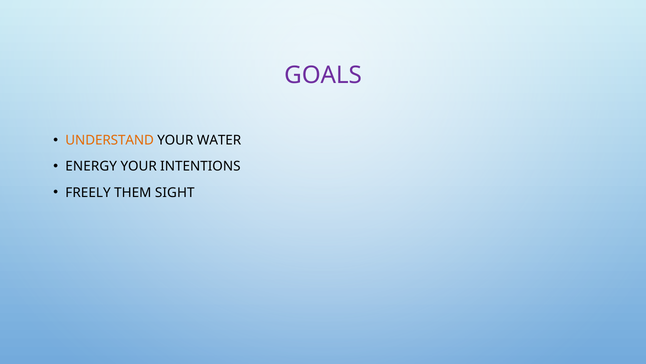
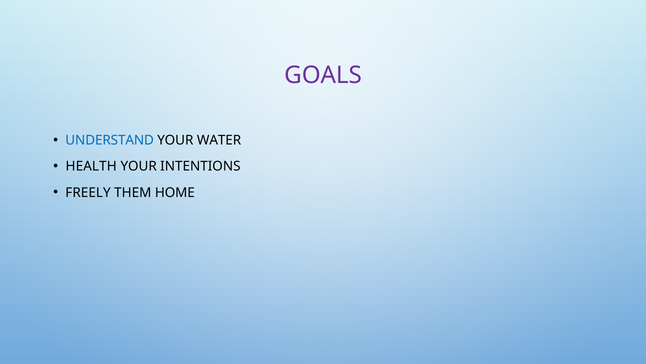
UNDERSTAND colour: orange -> blue (110, 140)
ENERGY: ENERGY -> HEALTH (91, 166)
SIGHT: SIGHT -> HOME (175, 192)
